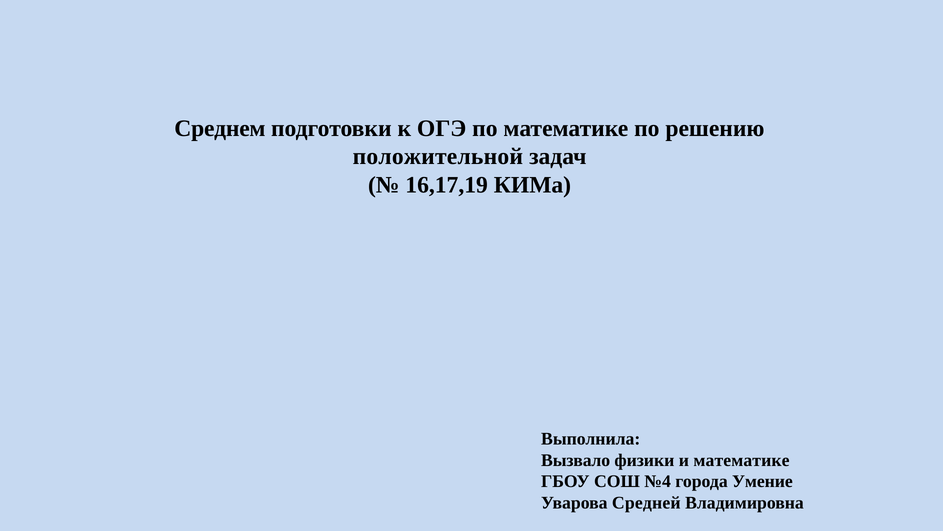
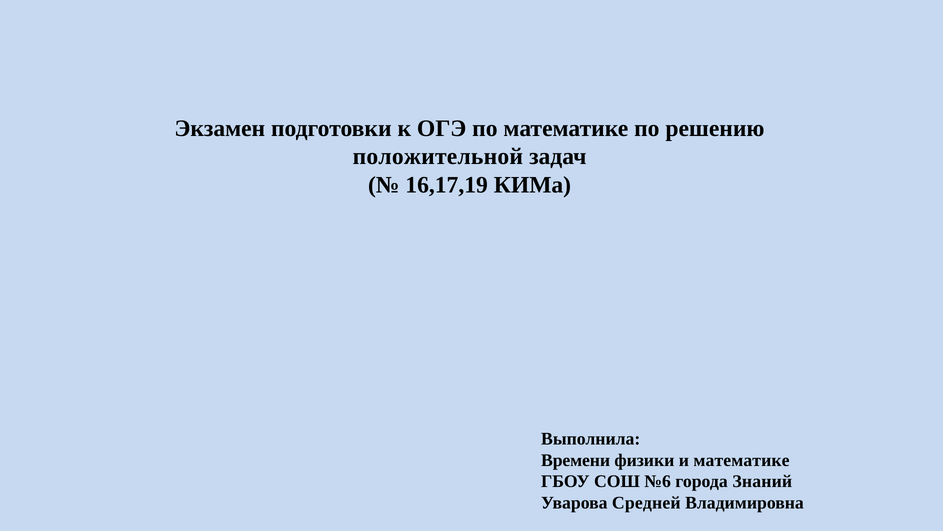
Среднем: Среднем -> Экзамен (220, 128)
Вызвало: Вызвало -> Времени (576, 460)
№4: №4 -> №6 (658, 481)
Умение: Умение -> Знаний (762, 481)
